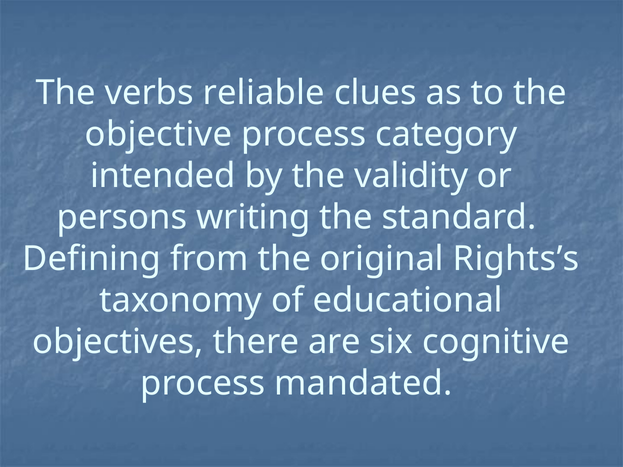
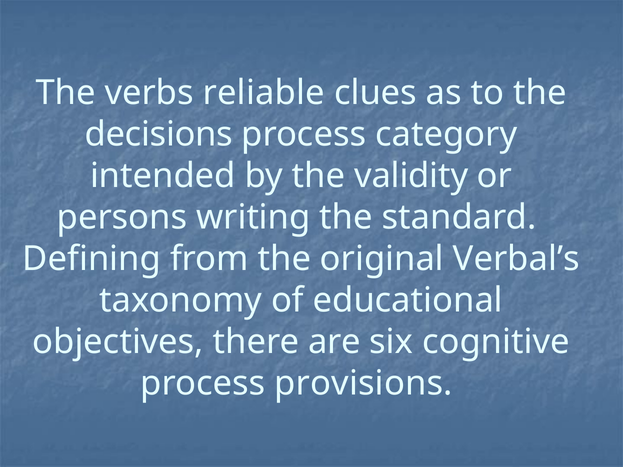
objective: objective -> decisions (159, 134)
Rights’s: Rights’s -> Verbal’s (516, 259)
mandated: mandated -> provisions (363, 383)
